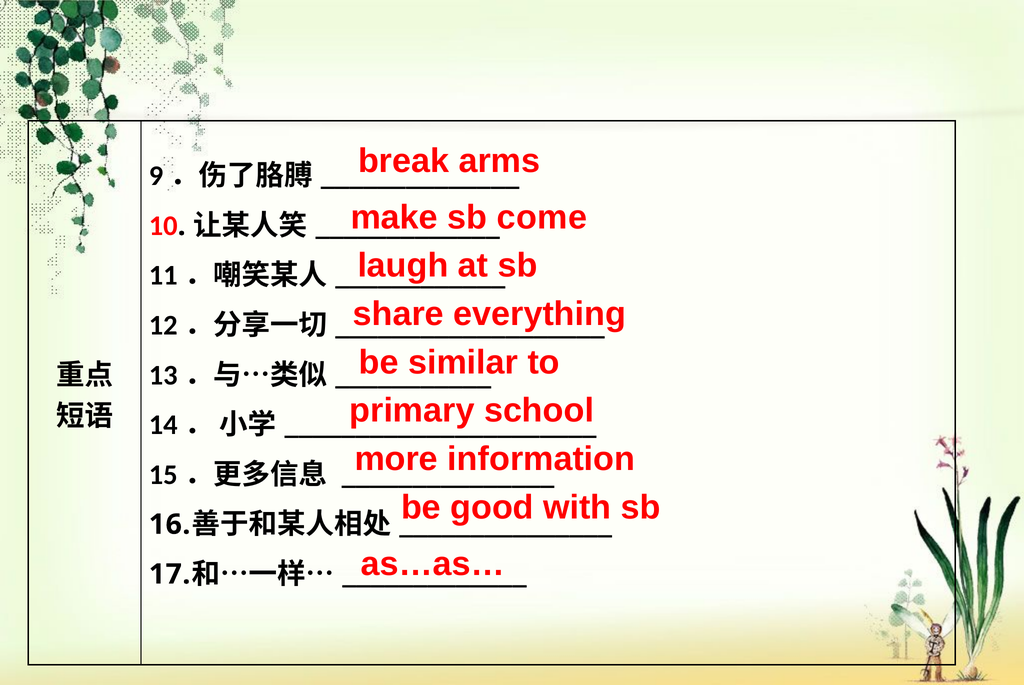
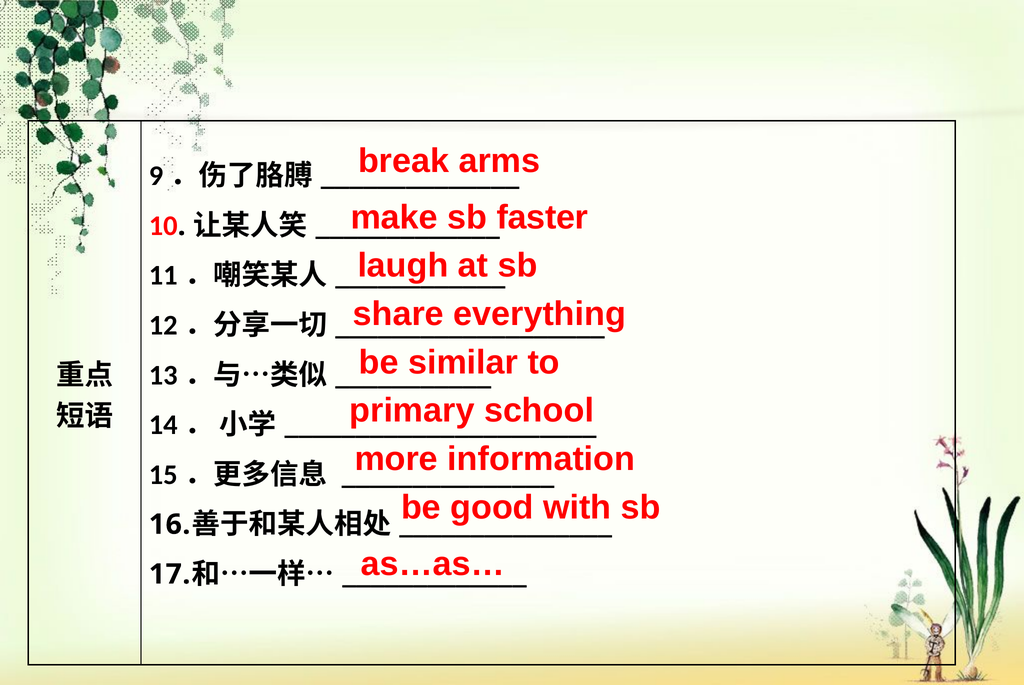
come: come -> faster (542, 217)
